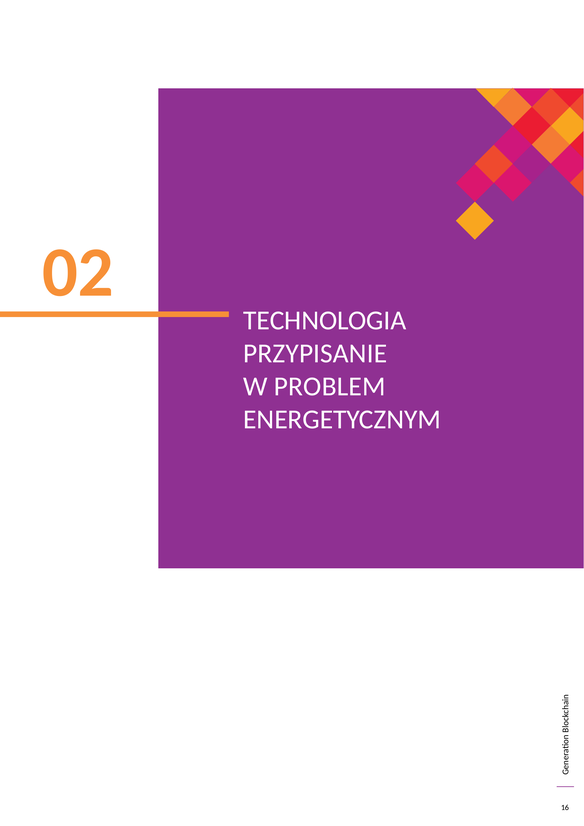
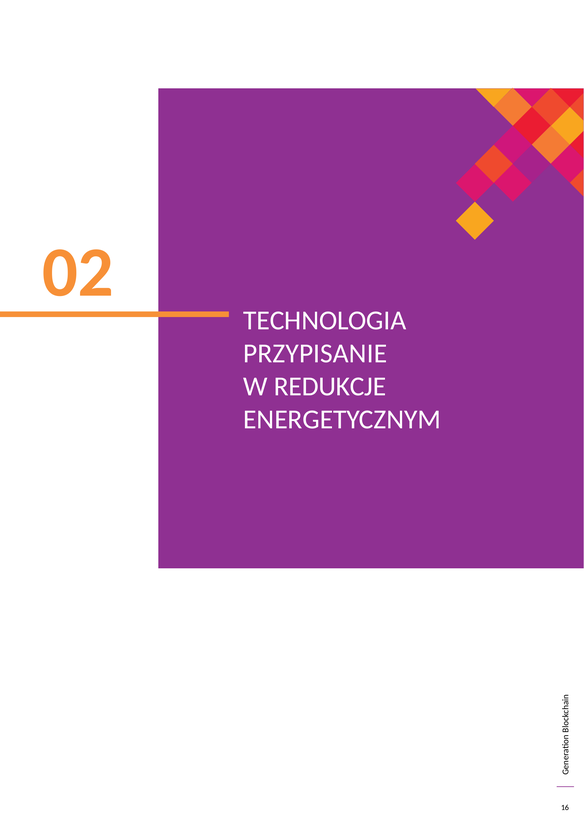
PROBLEM: PROBLEM -> REDUKCJE (330, 386)
